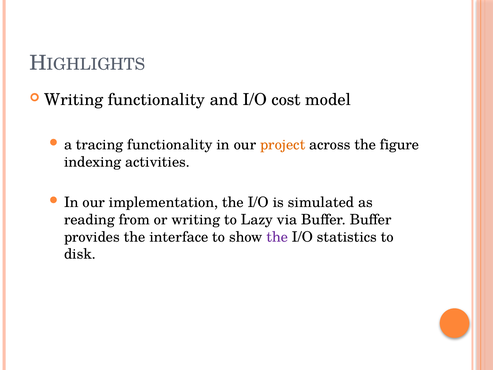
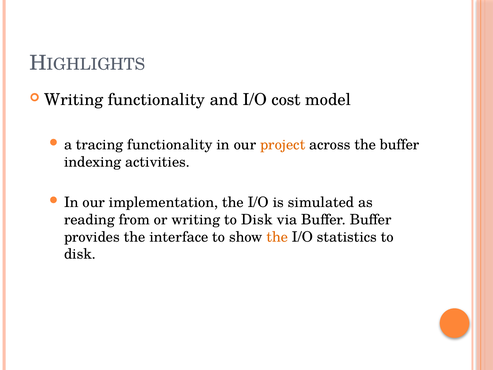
the figure: figure -> buffer (399, 145)
writing to Lazy: Lazy -> Disk (257, 220)
the colour: purple -> orange (277, 237)
